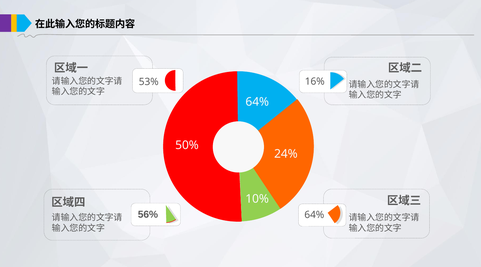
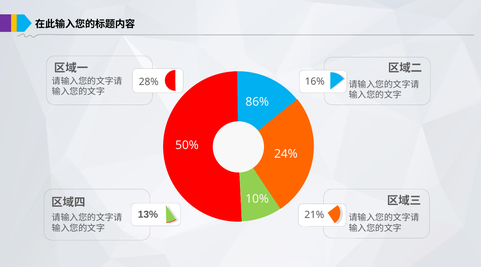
53%: 53% -> 28% (149, 82)
64%: 64% -> 86% (257, 102)
56%: 56% -> 13% (148, 215)
64%: 64% -> 21% (314, 215)
